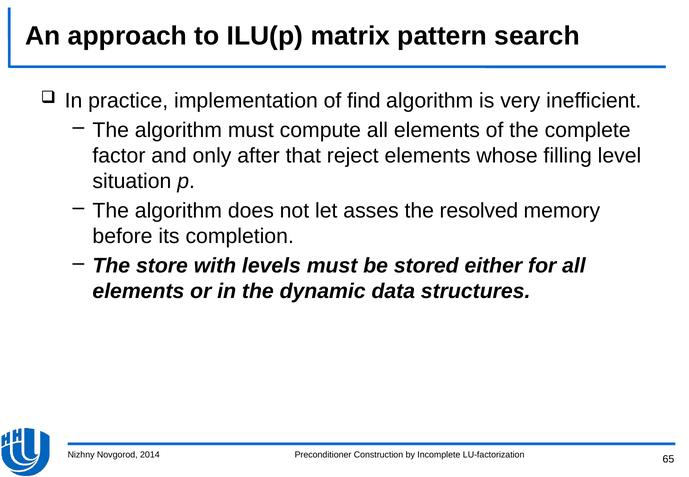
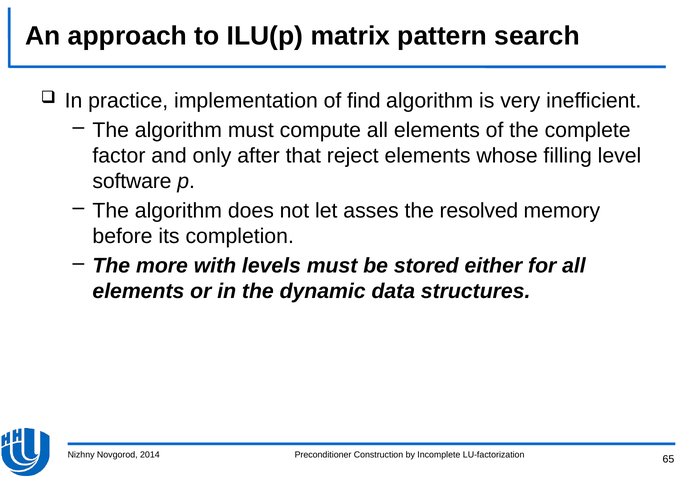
situation: situation -> software (132, 181)
store: store -> more (162, 266)
